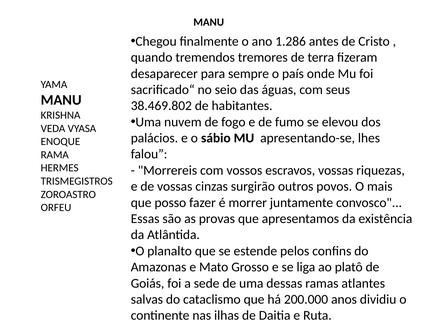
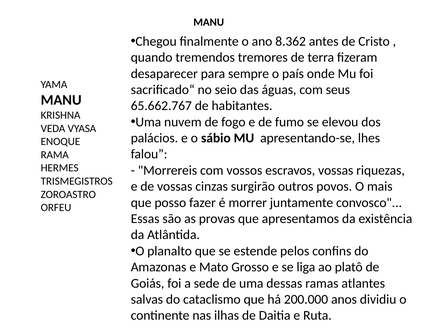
1.286: 1.286 -> 8.362 (291, 41)
38.469.802: 38.469.802 -> 65.662.767 (161, 106)
